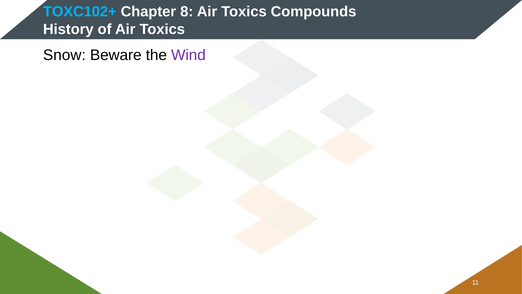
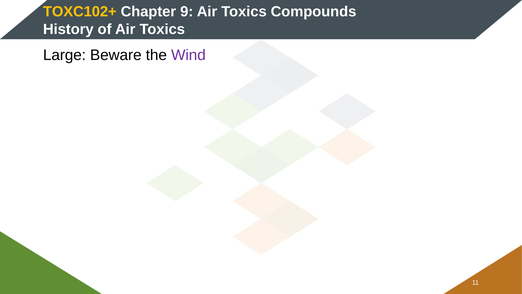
TOXC102+ colour: light blue -> yellow (80, 12)
8: 8 -> 9 (187, 12)
Snow: Snow -> Large (64, 55)
